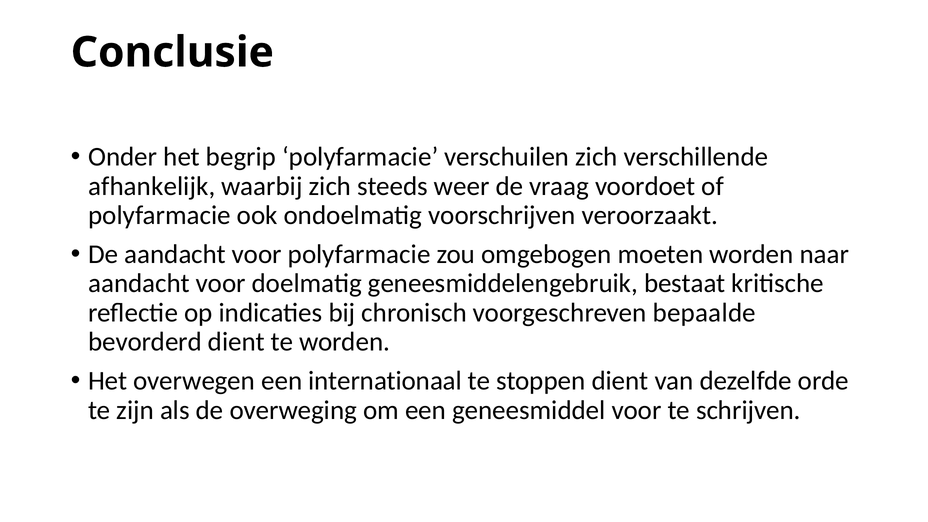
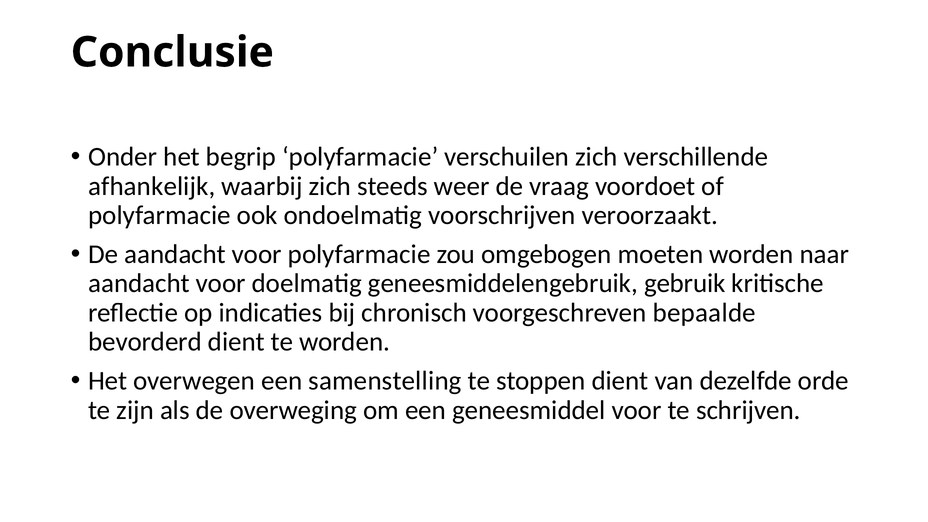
bestaat: bestaat -> gebruik (685, 284)
internationaal: internationaal -> samenstelling (385, 381)
